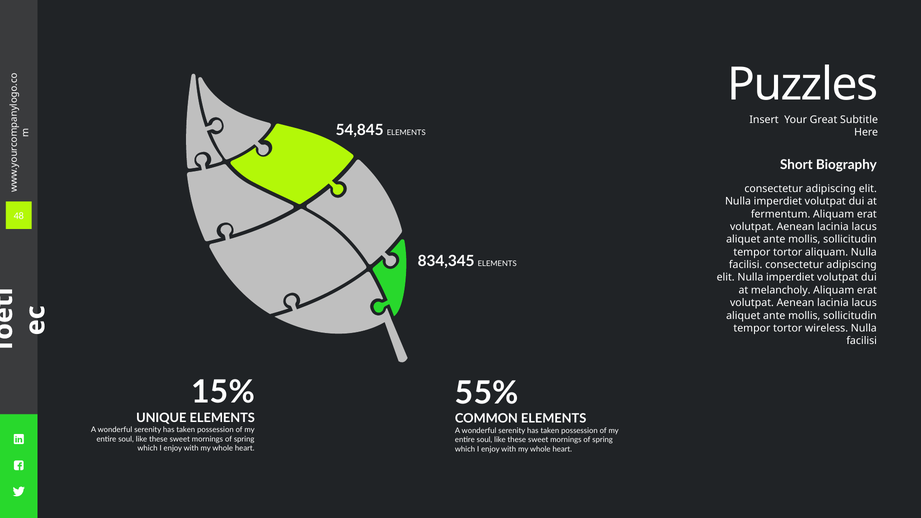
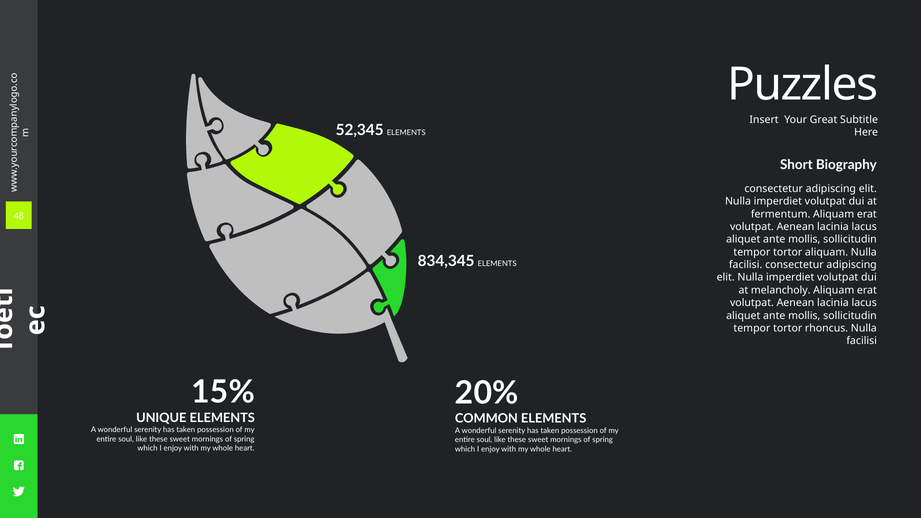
54,845: 54,845 -> 52,345 (360, 130)
wireless: wireless -> rhoncus (827, 328)
55%: 55% -> 20% (487, 393)
